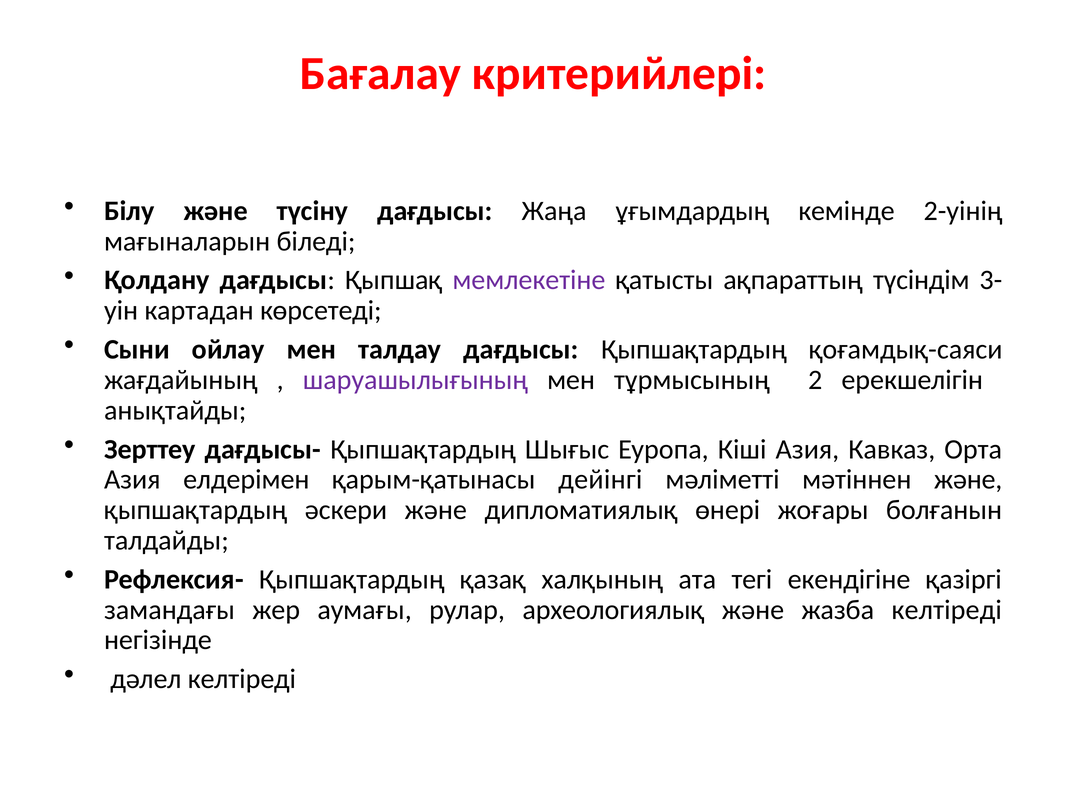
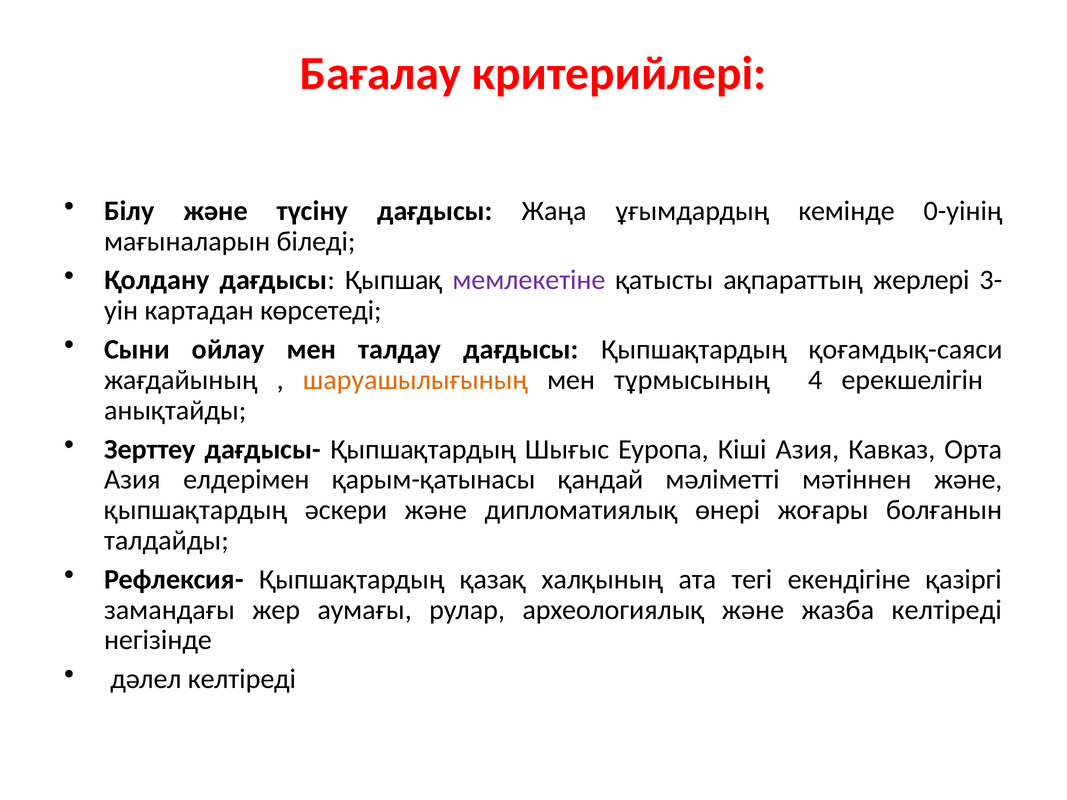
2-уінің: 2-уінің -> 0-уінің (963, 211)
түсіндім: түсіндім -> жерлері (921, 280)
шаруашылығының colour: purple -> orange (415, 380)
2: 2 -> 4 (815, 380)
дейінгі: дейінгі -> қандай (601, 480)
